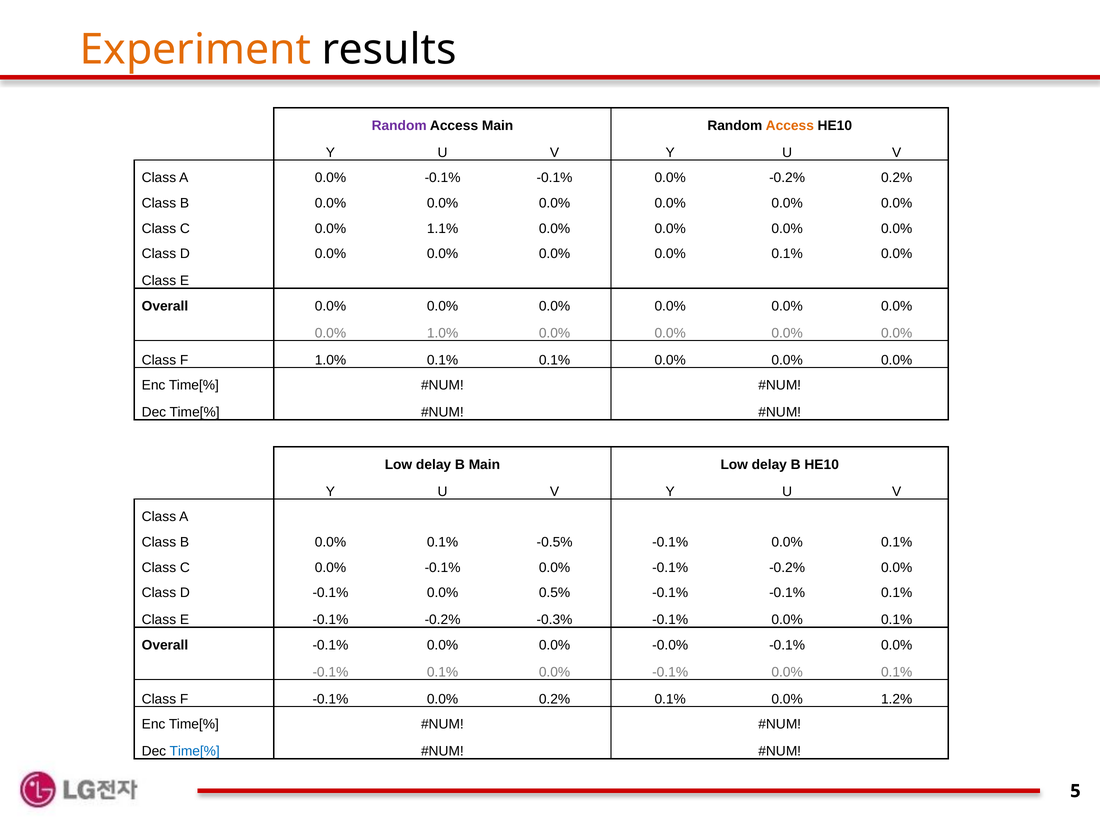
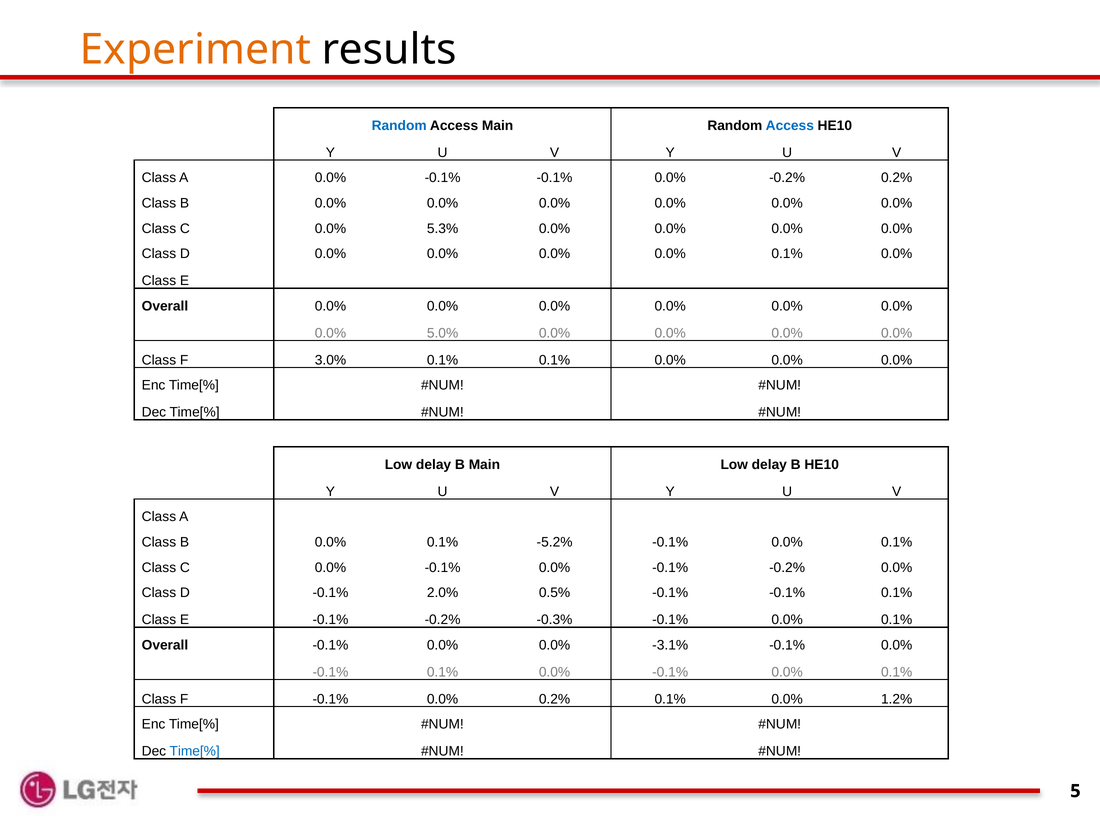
Random colour: purple -> blue (399, 126)
Access colour: orange -> blue (790, 126)
1.1%: 1.1% -> 5.3% (443, 229)
0.0% 1.0%: 1.0% -> 5.0% (443, 333)
F 1.0%: 1.0% -> 3.0% (331, 360)
-0.5%: -0.5% -> -5.2% (555, 542)
D -0.1% 0.0%: 0.0% -> 2.0% (443, 593)
-0.0%: -0.0% -> -3.1% (670, 645)
